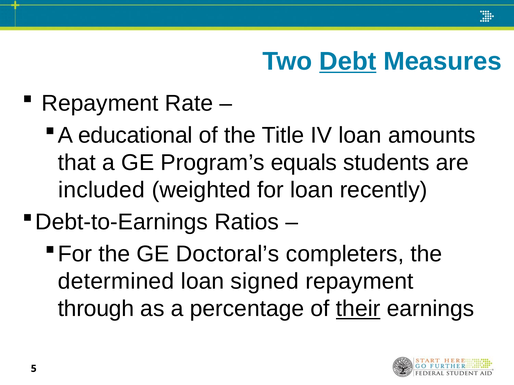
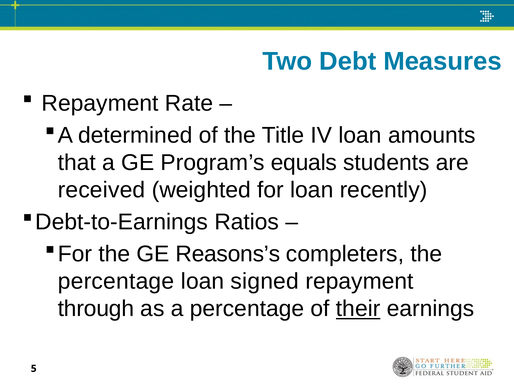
Debt underline: present -> none (348, 61)
educational: educational -> determined (135, 136)
included: included -> received (102, 190)
Doctoral’s: Doctoral’s -> Reasons’s (228, 254)
determined: determined -> percentage (116, 282)
